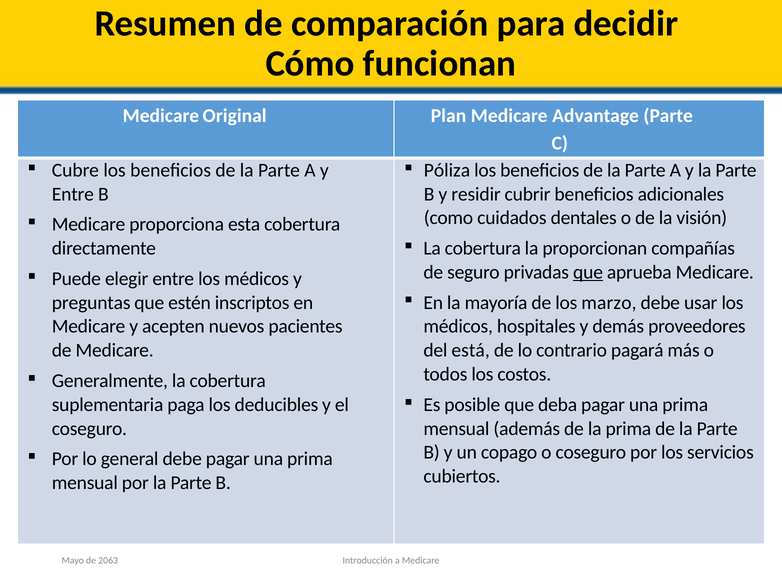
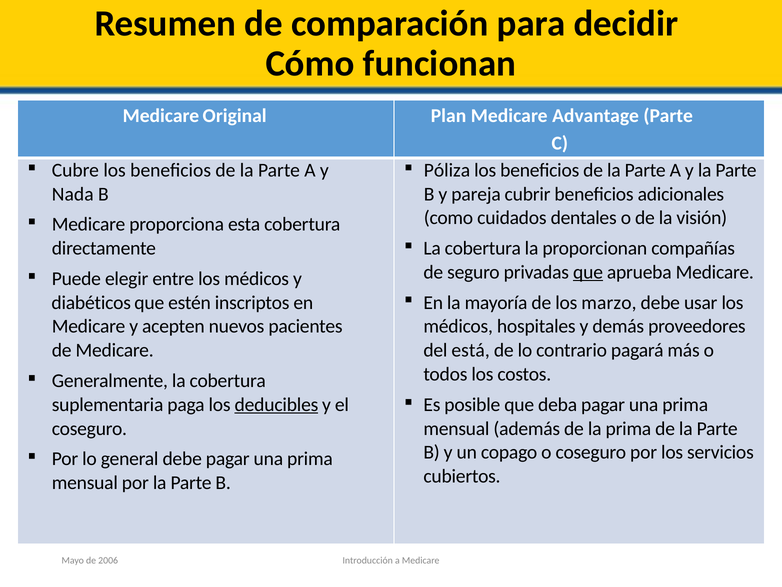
Entre: Entre -> Nada (73, 194)
residir: residir -> pareja (476, 194)
preguntas: preguntas -> diabéticos (91, 302)
deducibles underline: none -> present (276, 404)
2063: 2063 -> 2006 (108, 560)
